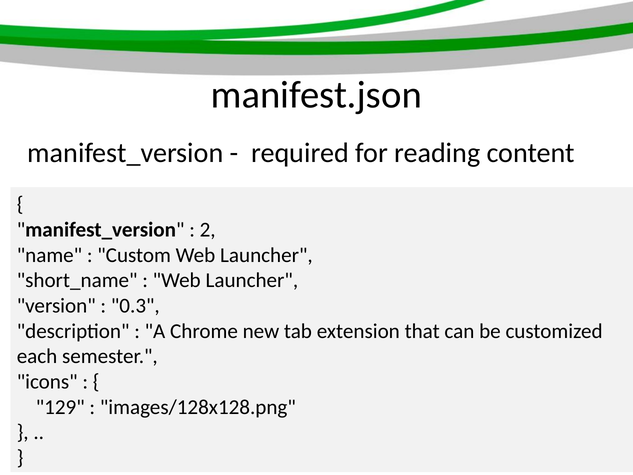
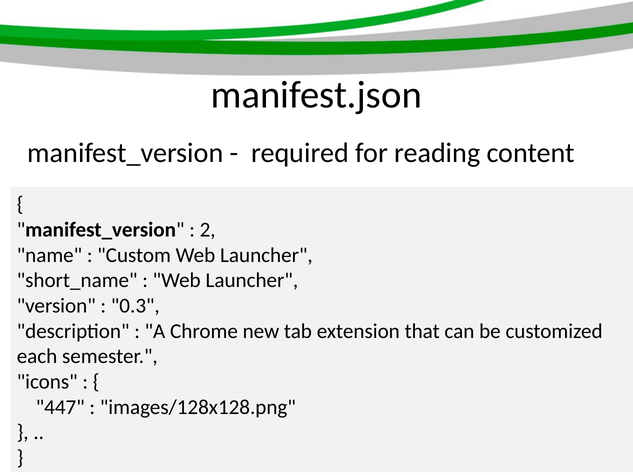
129: 129 -> 447 (60, 407)
